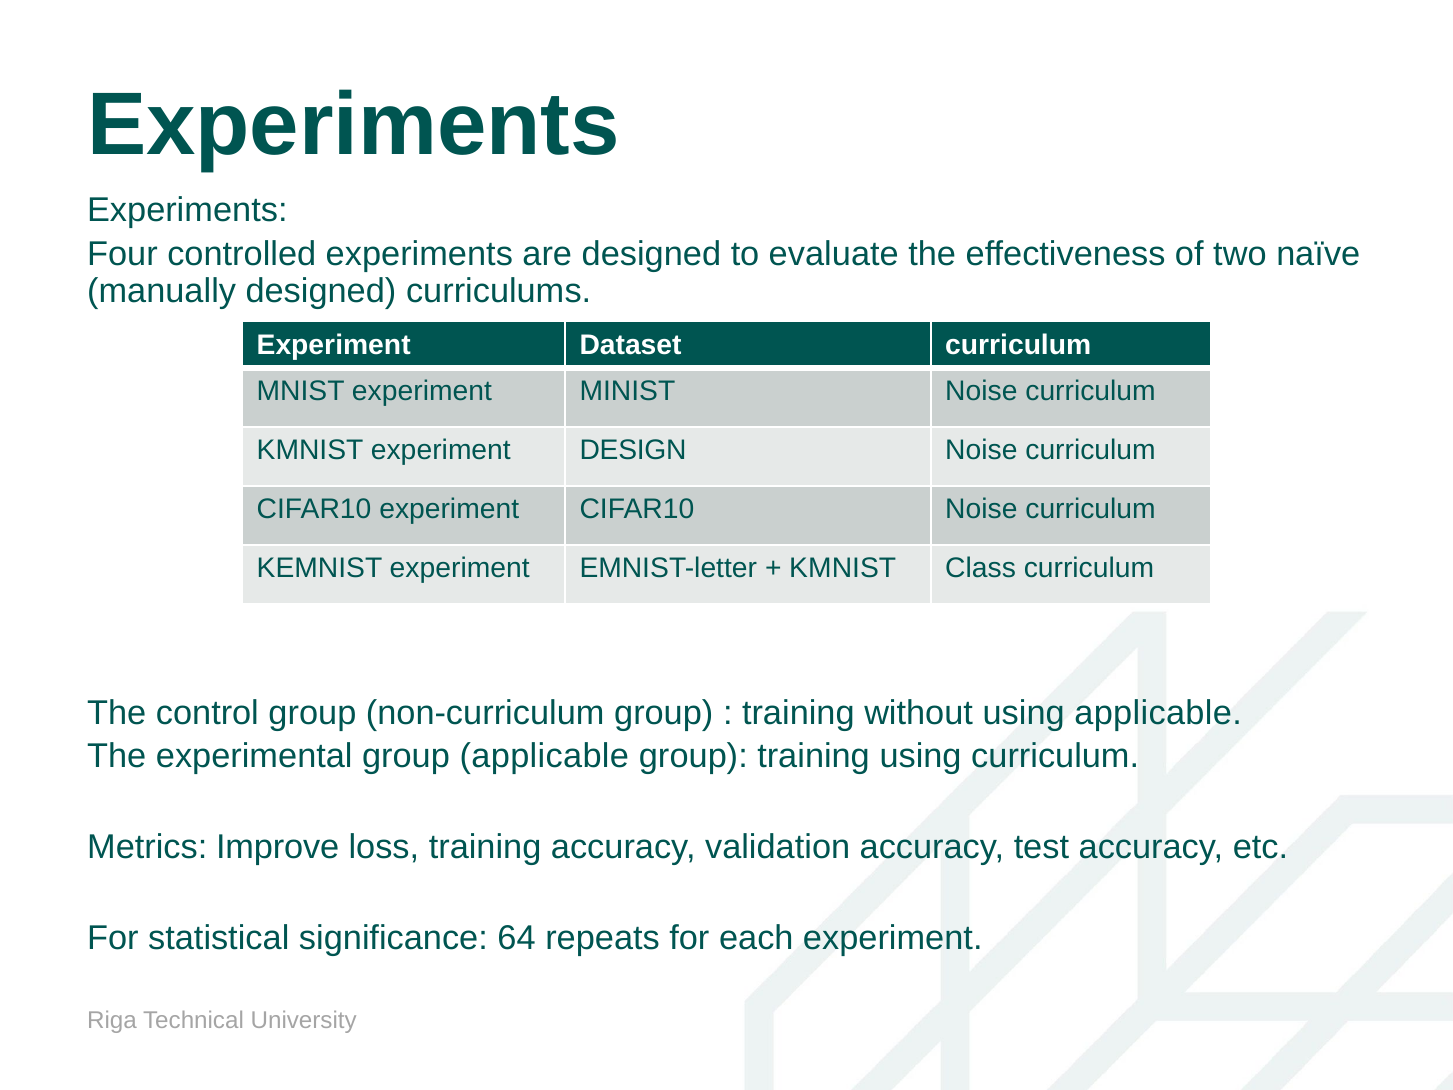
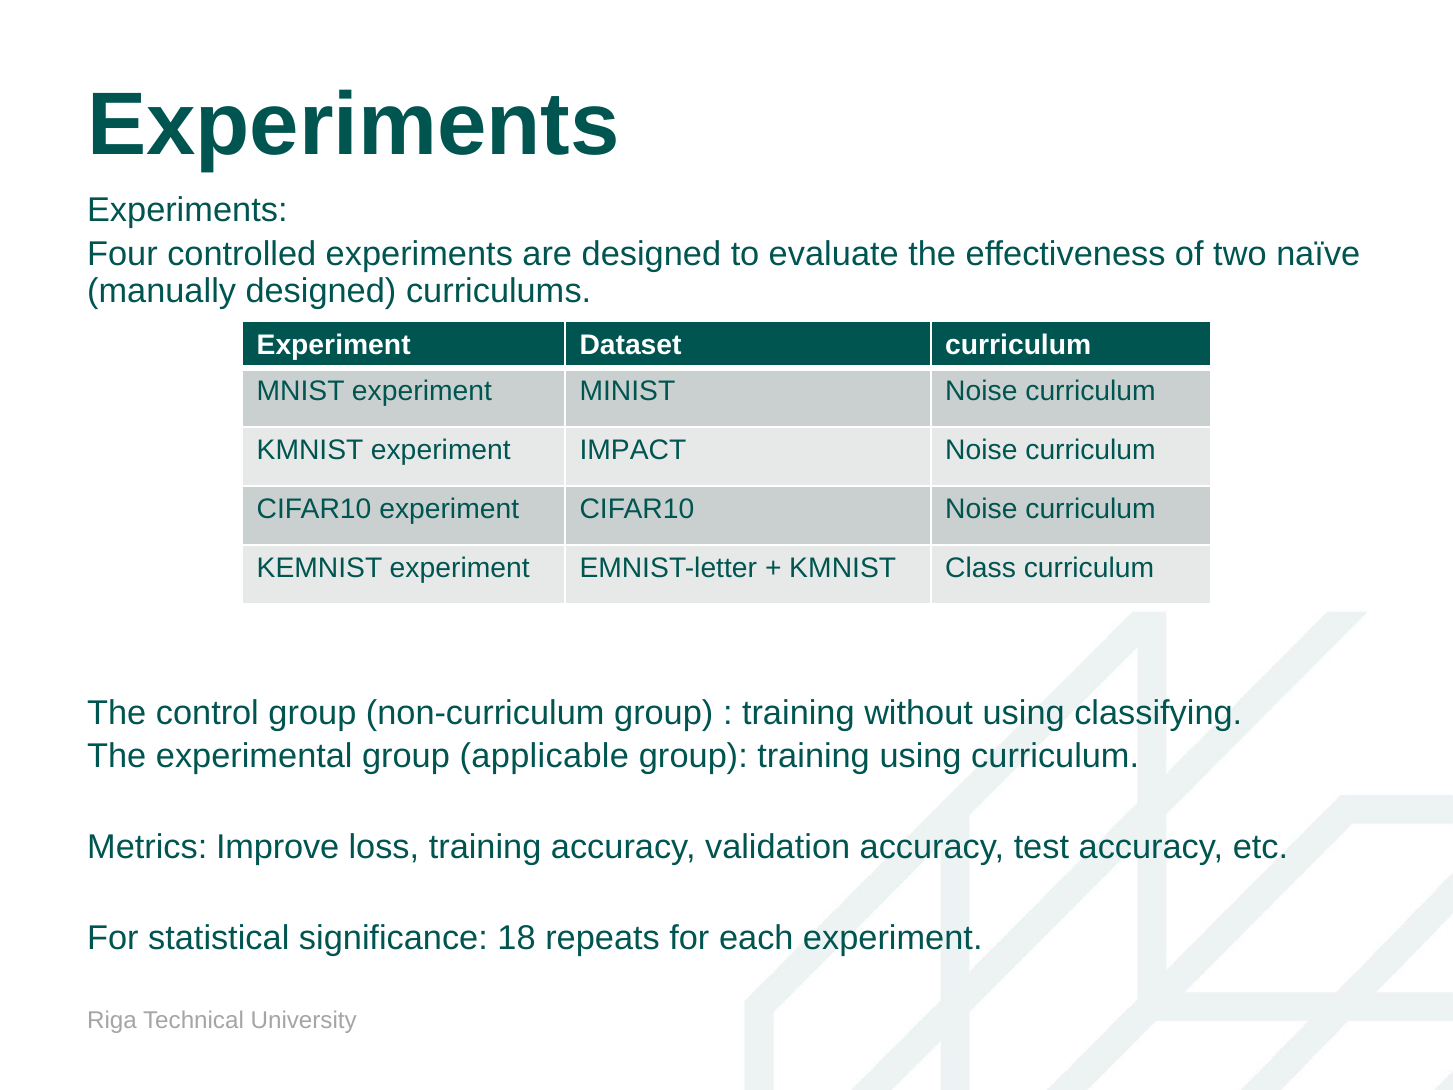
DESIGN: DESIGN -> IMPACT (633, 450)
using applicable: applicable -> classifying (1158, 713)
64: 64 -> 18 (517, 937)
